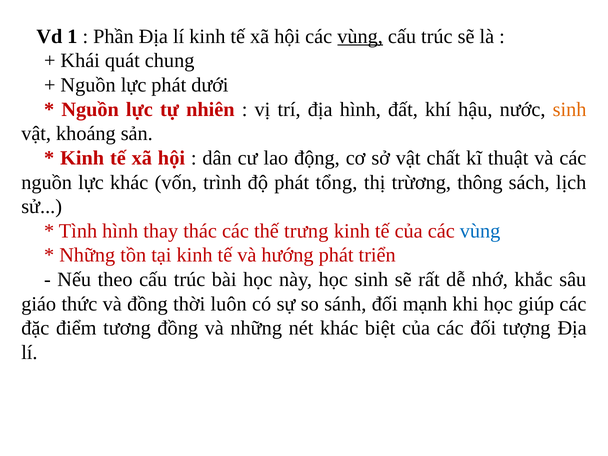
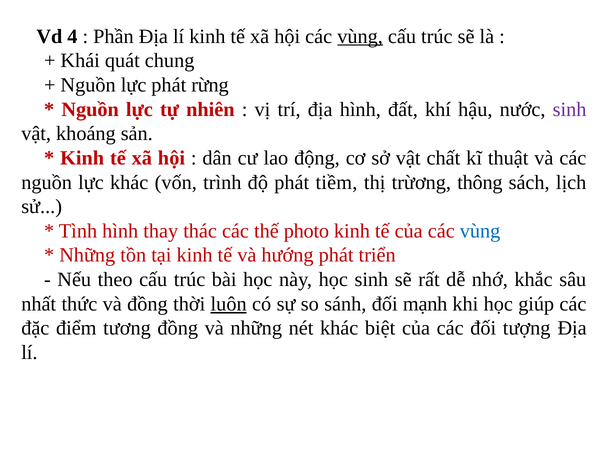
1: 1 -> 4 (72, 36)
dưới: dưới -> rừng (210, 85)
sinh colour: orange -> purple (570, 109)
tổng: tổng -> tiềm (336, 182)
trưng: trưng -> photo (306, 231)
giáo: giáo -> nhất (39, 304)
luôn underline: none -> present (229, 304)
